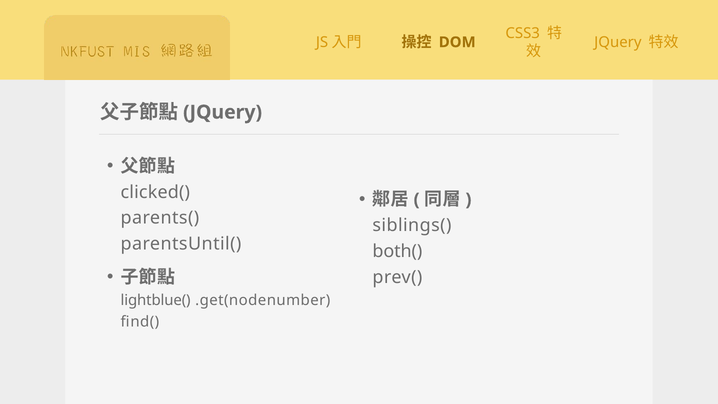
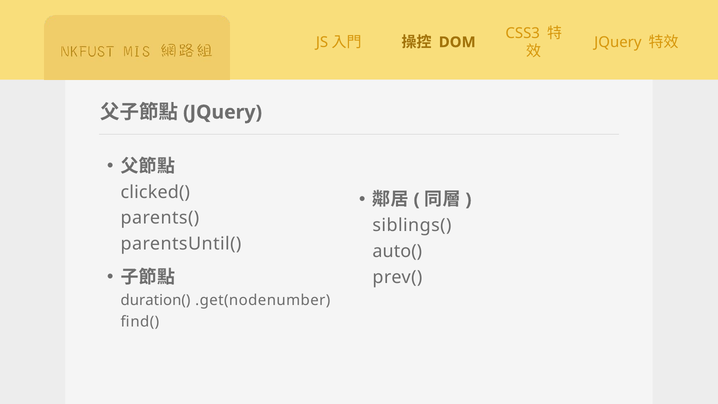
both(: both( -> auto( (397, 251)
lightblue(: lightblue( -> duration( (156, 300)
